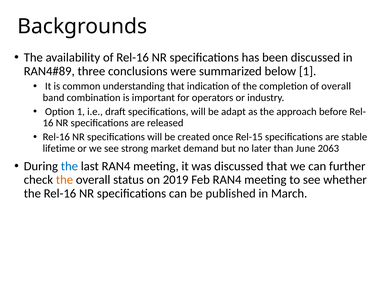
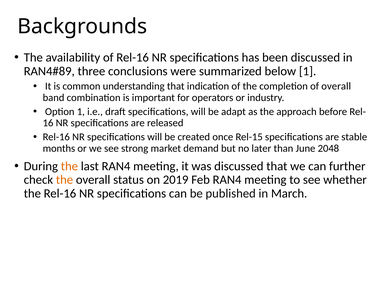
lifetime: lifetime -> months (59, 148)
2063: 2063 -> 2048 (328, 148)
the colour: blue -> orange (69, 166)
